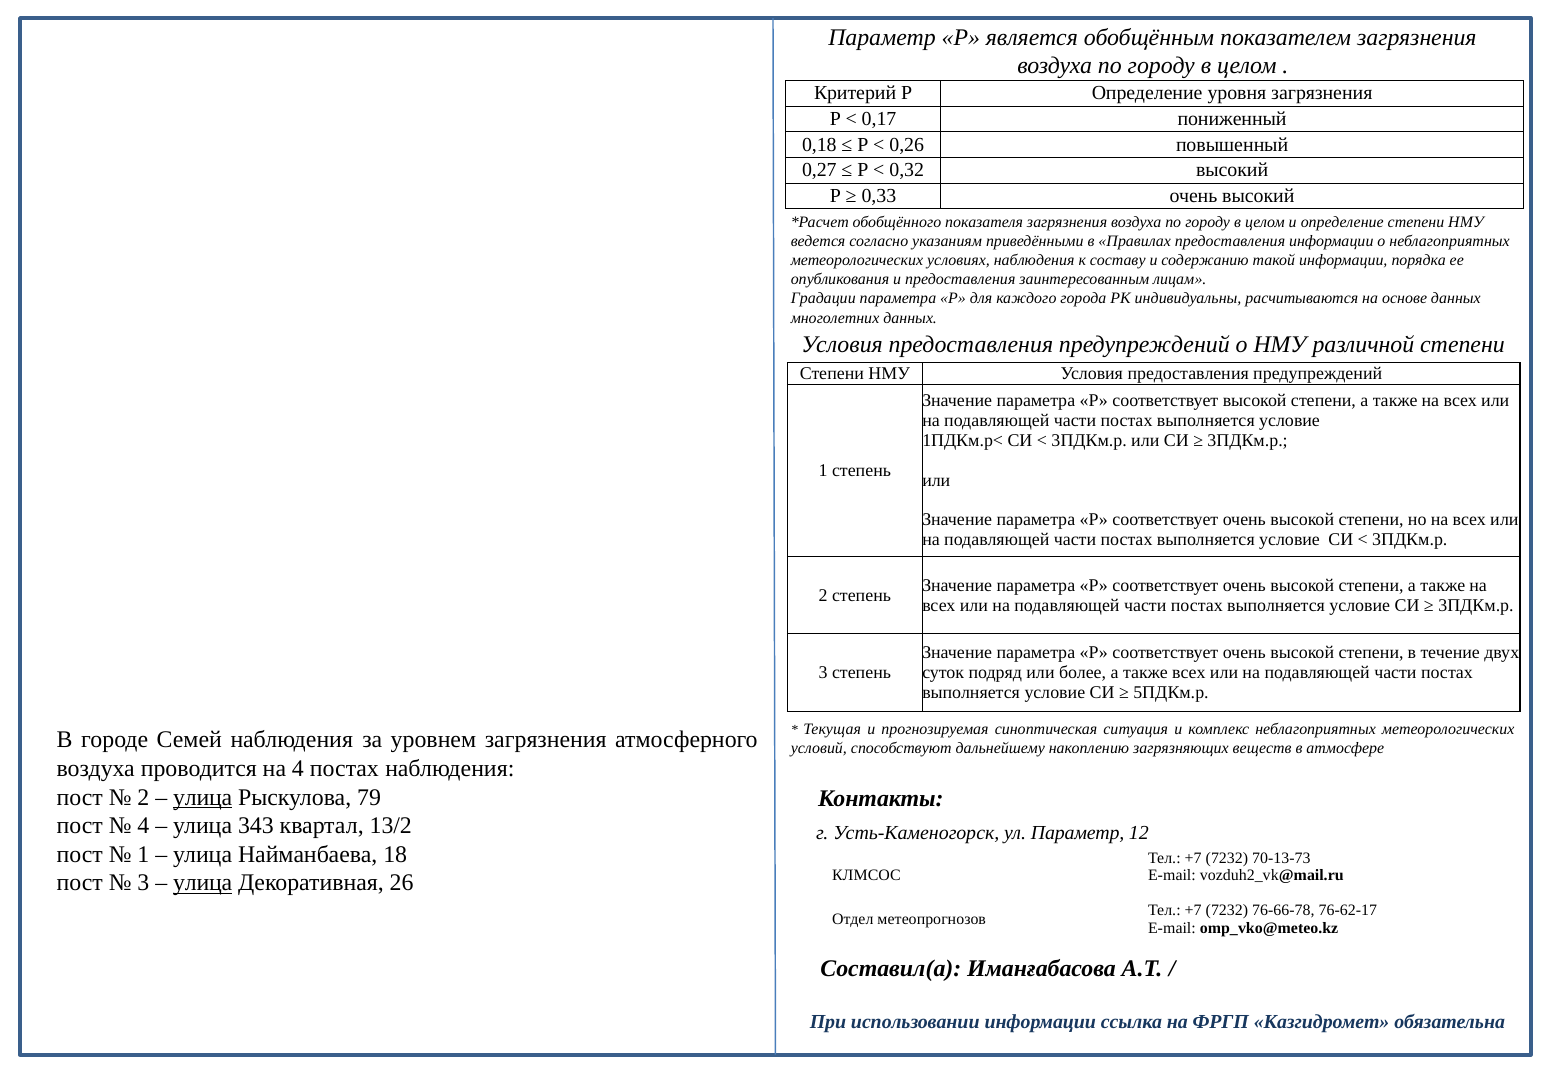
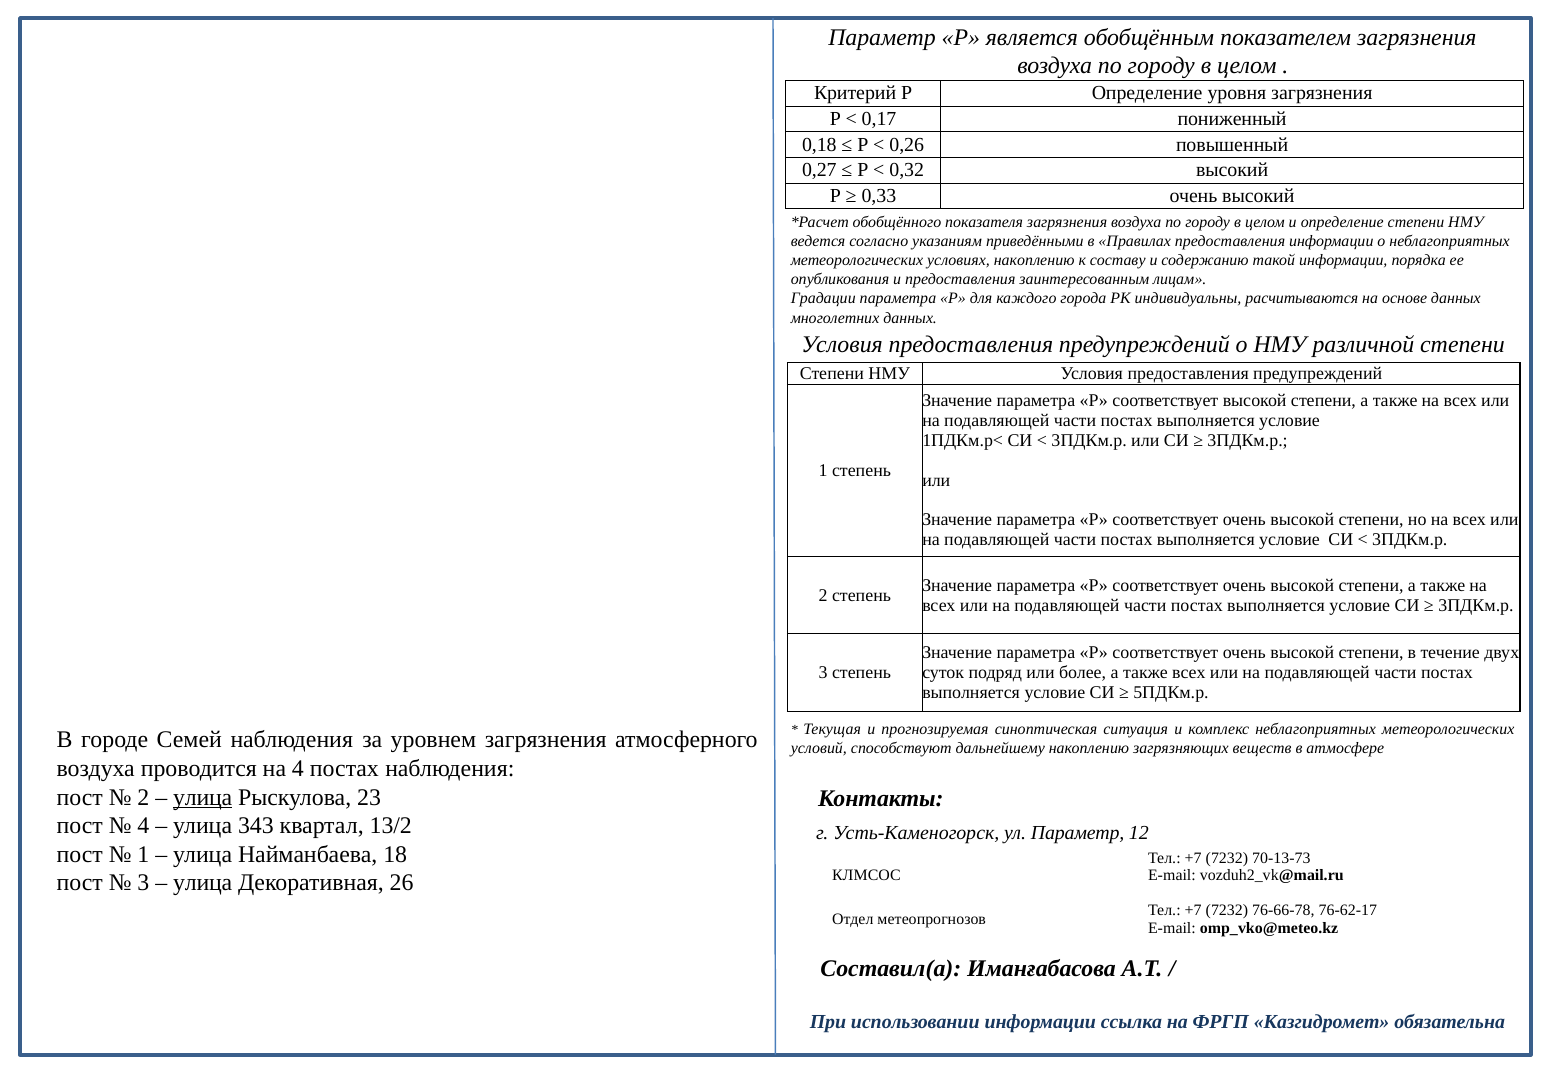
условиях наблюдения: наблюдения -> накоплению (1034, 261)
79: 79 -> 23 (369, 798)
улица underline: present -> none (203, 884)
